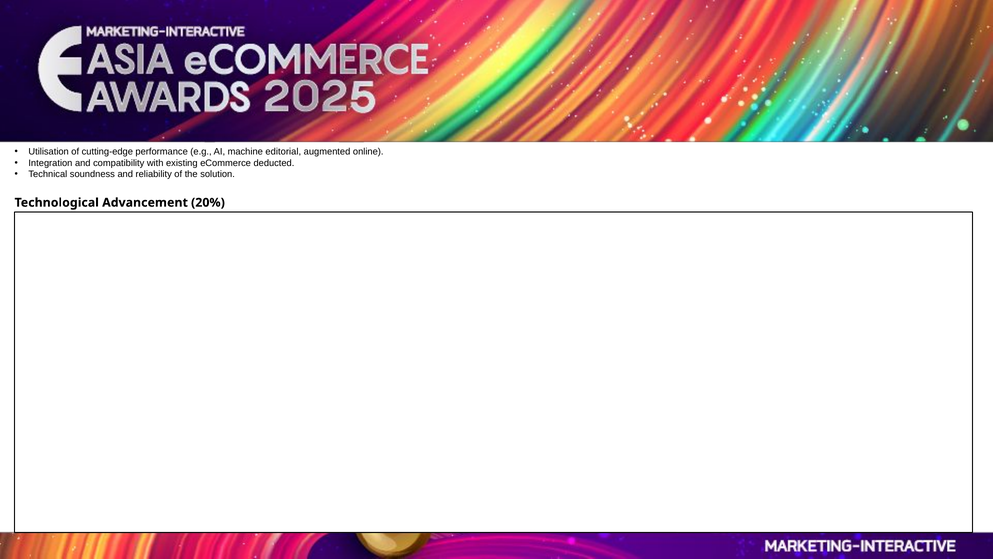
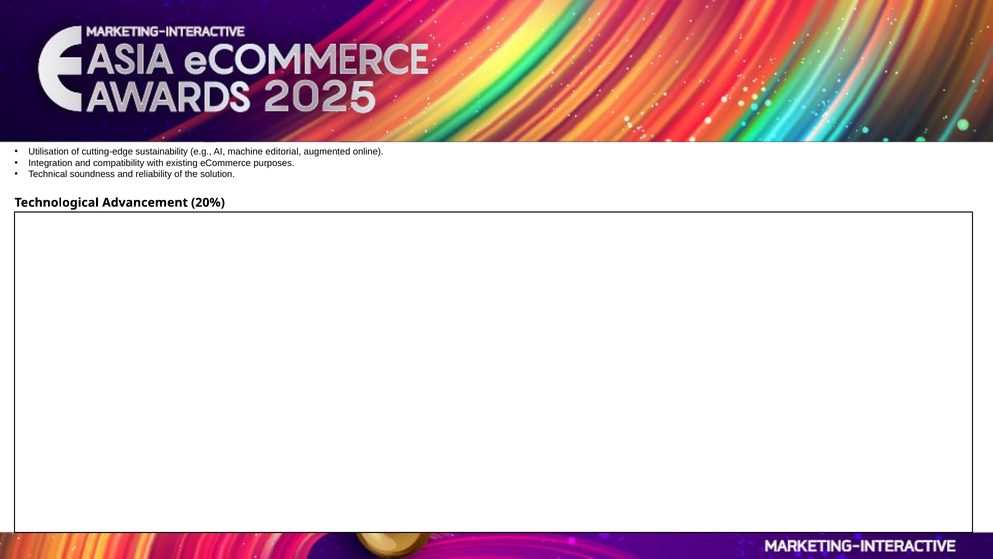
performance: performance -> sustainability (162, 152)
deducted: deducted -> purposes (274, 163)
